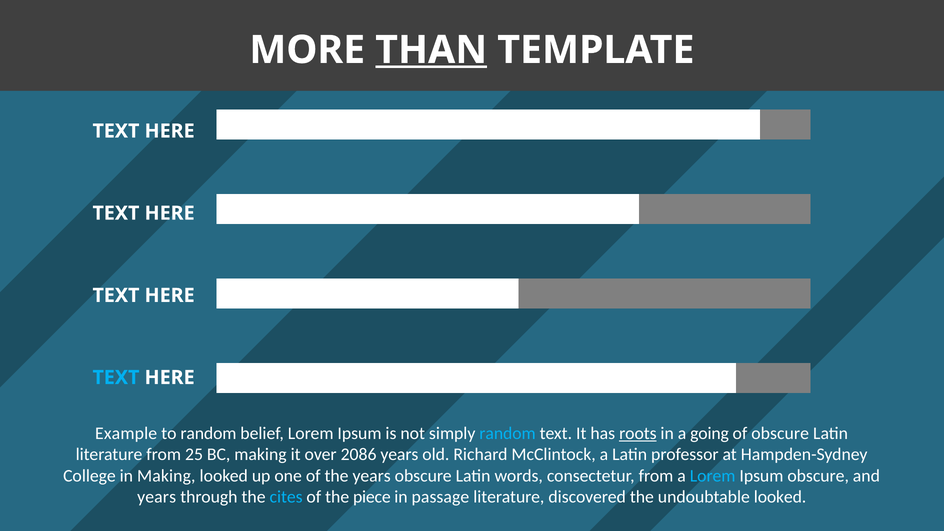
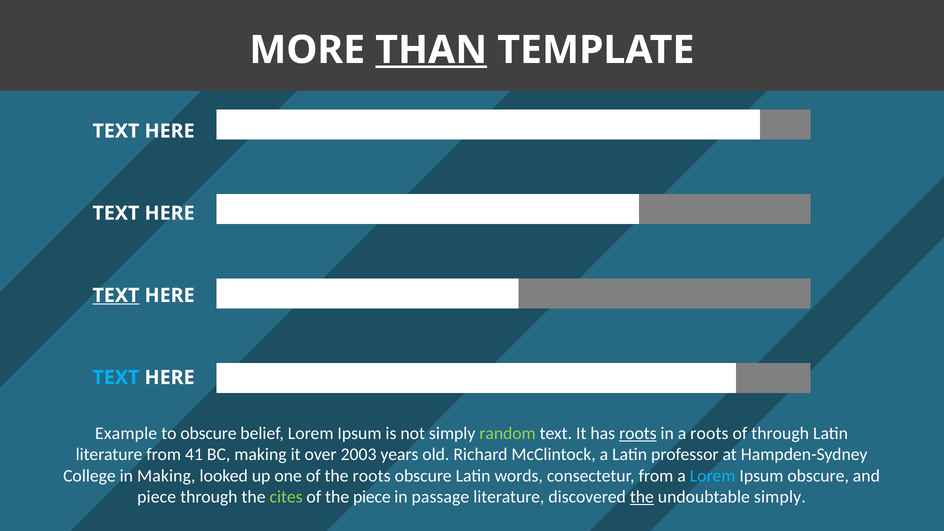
TEXT underline: none -> present (116, 295)
to random: random -> obscure (208, 433)
random colour: light blue -> light green (508, 433)
a going: going -> roots (709, 433)
of obscure: obscure -> through (780, 433)
25: 25 -> 41 (194, 455)
2086: 2086 -> 2003 (359, 455)
the years: years -> roots (372, 476)
years: years -> piece (157, 497)
cites colour: light blue -> light green (286, 497)
the underline: none -> present (642, 497)
undoubtable looked: looked -> simply (780, 497)
